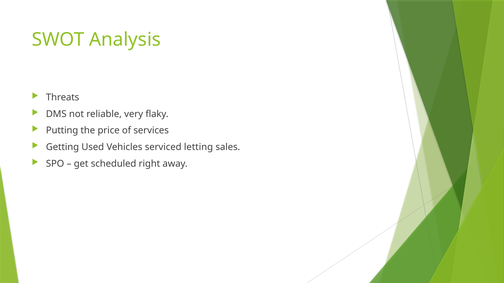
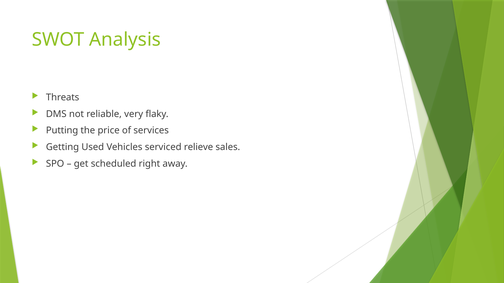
letting: letting -> relieve (199, 147)
